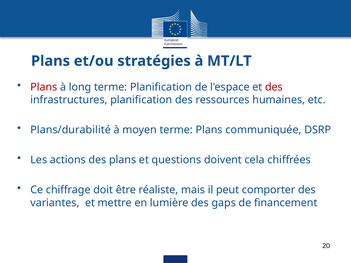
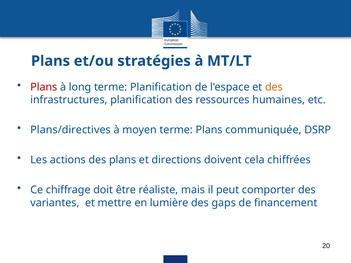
des colour: red -> orange (274, 87)
Plans/durabilité: Plans/durabilité -> Plans/directives (71, 130)
questions: questions -> directions (176, 160)
